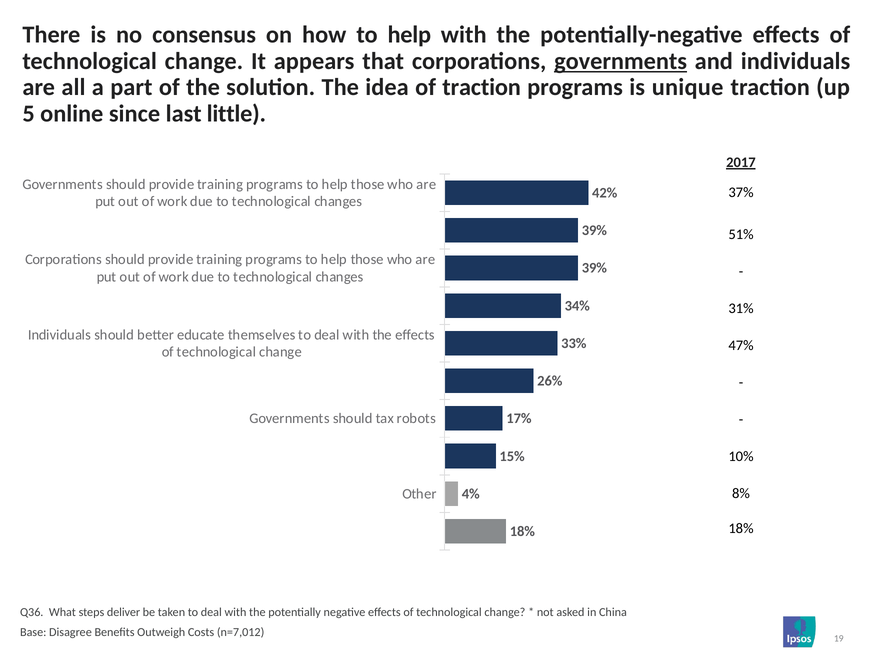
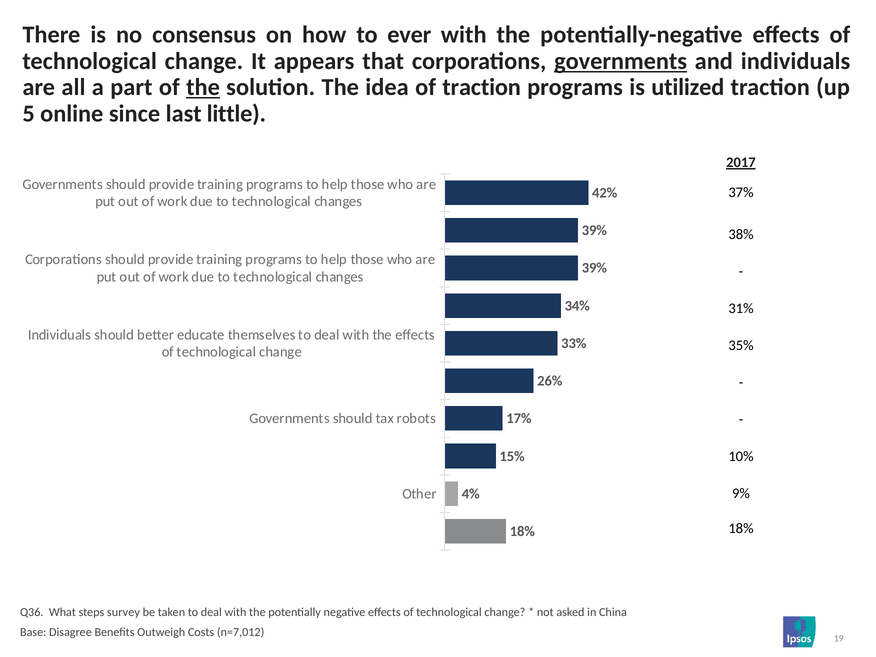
how to help: help -> ever (409, 35)
the underline: none -> present (203, 87)
unique: unique -> utilized (688, 87)
51%: 51% -> 38% (741, 234)
47%: 47% -> 35% (741, 345)
8%: 8% -> 9% (741, 493)
deliver: deliver -> survey (123, 612)
